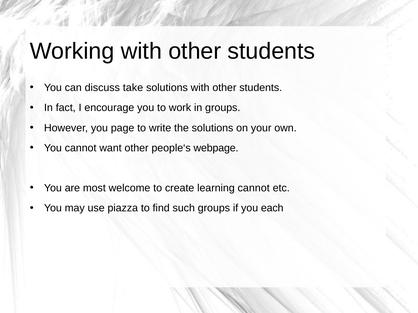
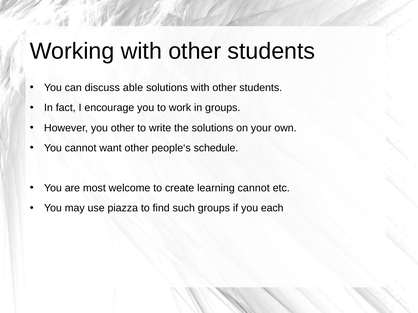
take: take -> able (133, 88)
you page: page -> other (123, 128)
webpage: webpage -> schedule (216, 148)
